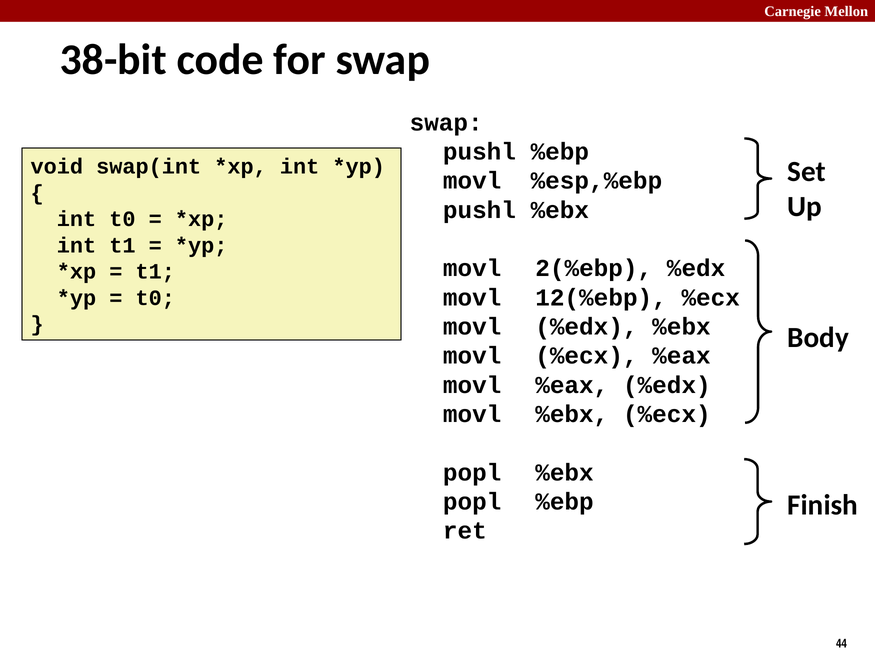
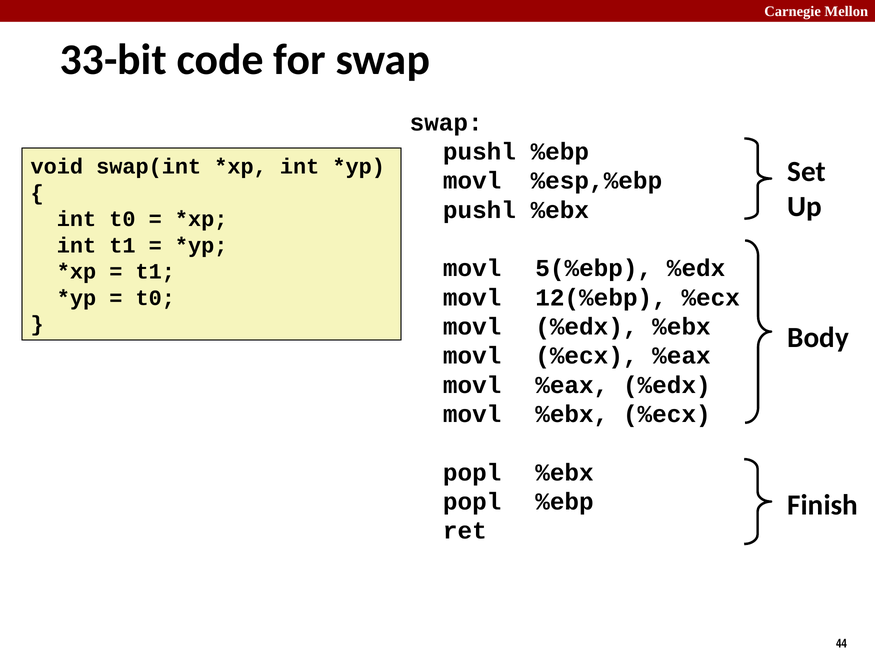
38-bit: 38-bit -> 33-bit (113, 60)
2(%ebp: 2(%ebp -> 5(%ebp (594, 268)
